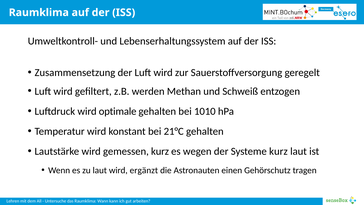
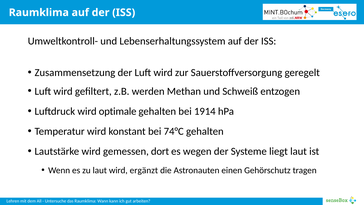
1010: 1010 -> 1914 (205, 111)
21°C: 21°C -> 74°C (174, 131)
gemessen kurz: kurz -> dort (160, 151)
Systeme kurz: kurz -> liegt (278, 151)
